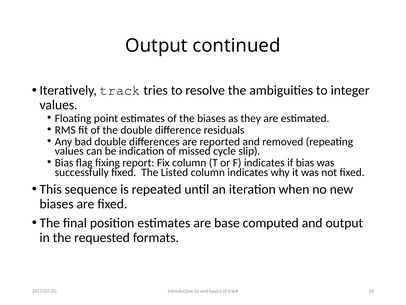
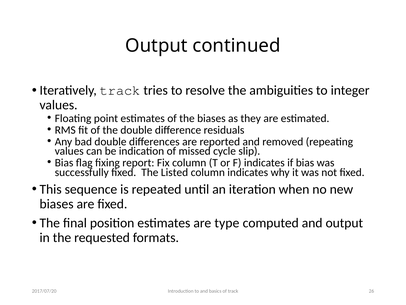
base: base -> type (227, 223)
